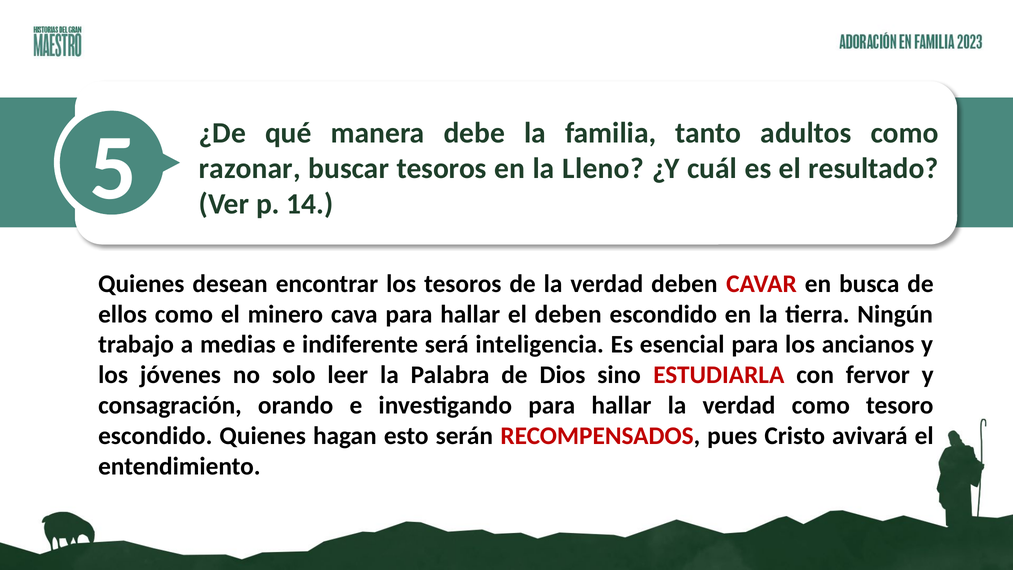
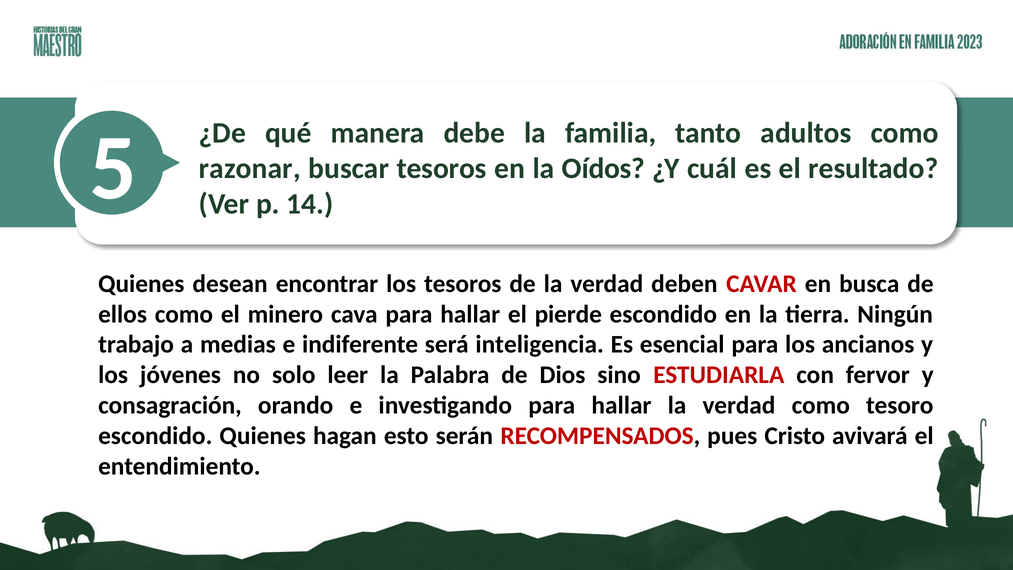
Lleno: Lleno -> Oídos (603, 169)
el deben: deben -> pierde (568, 314)
